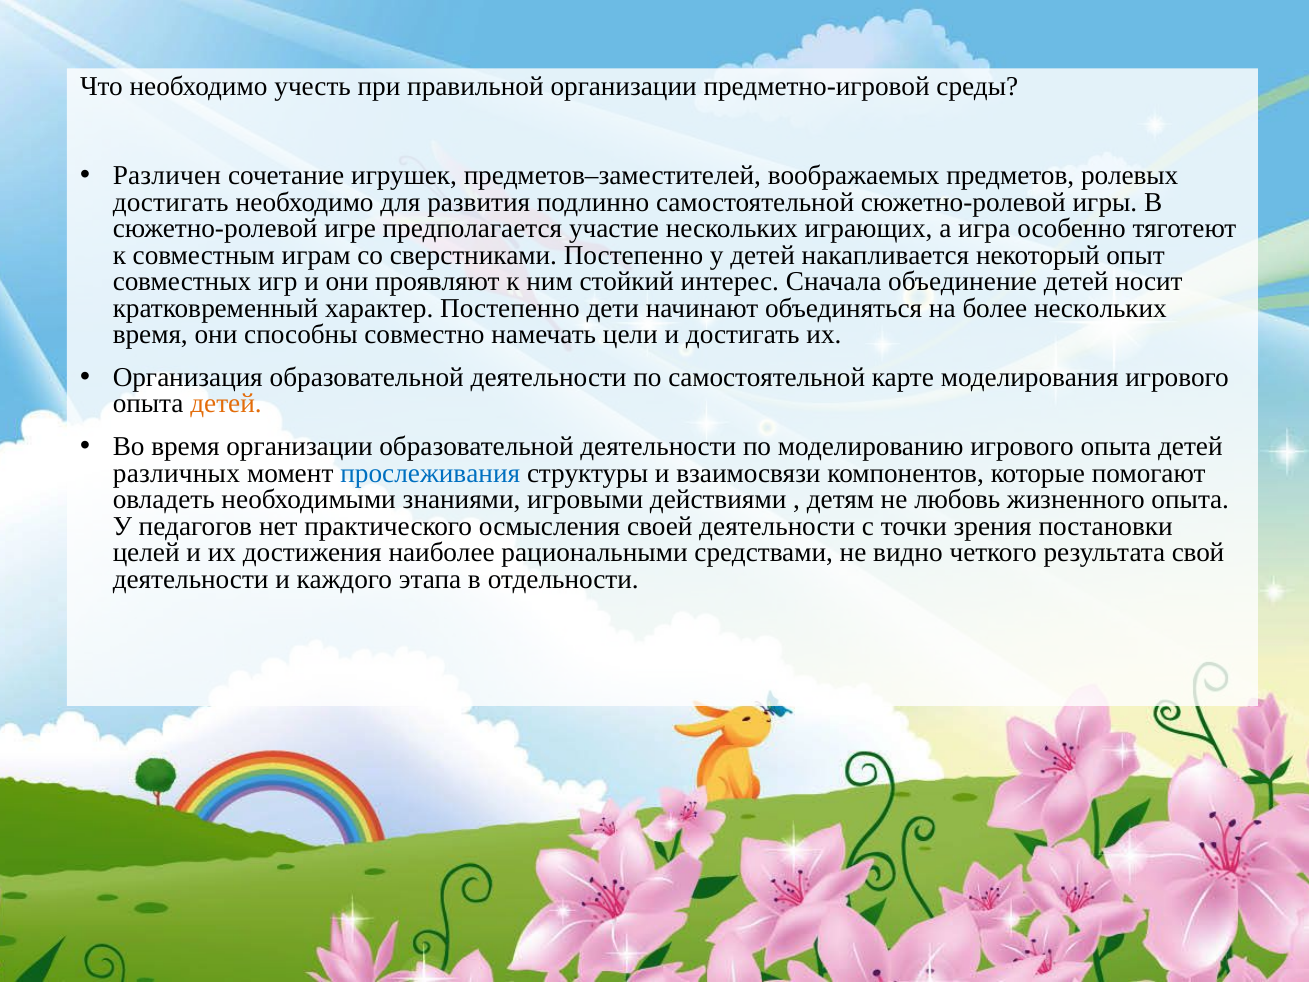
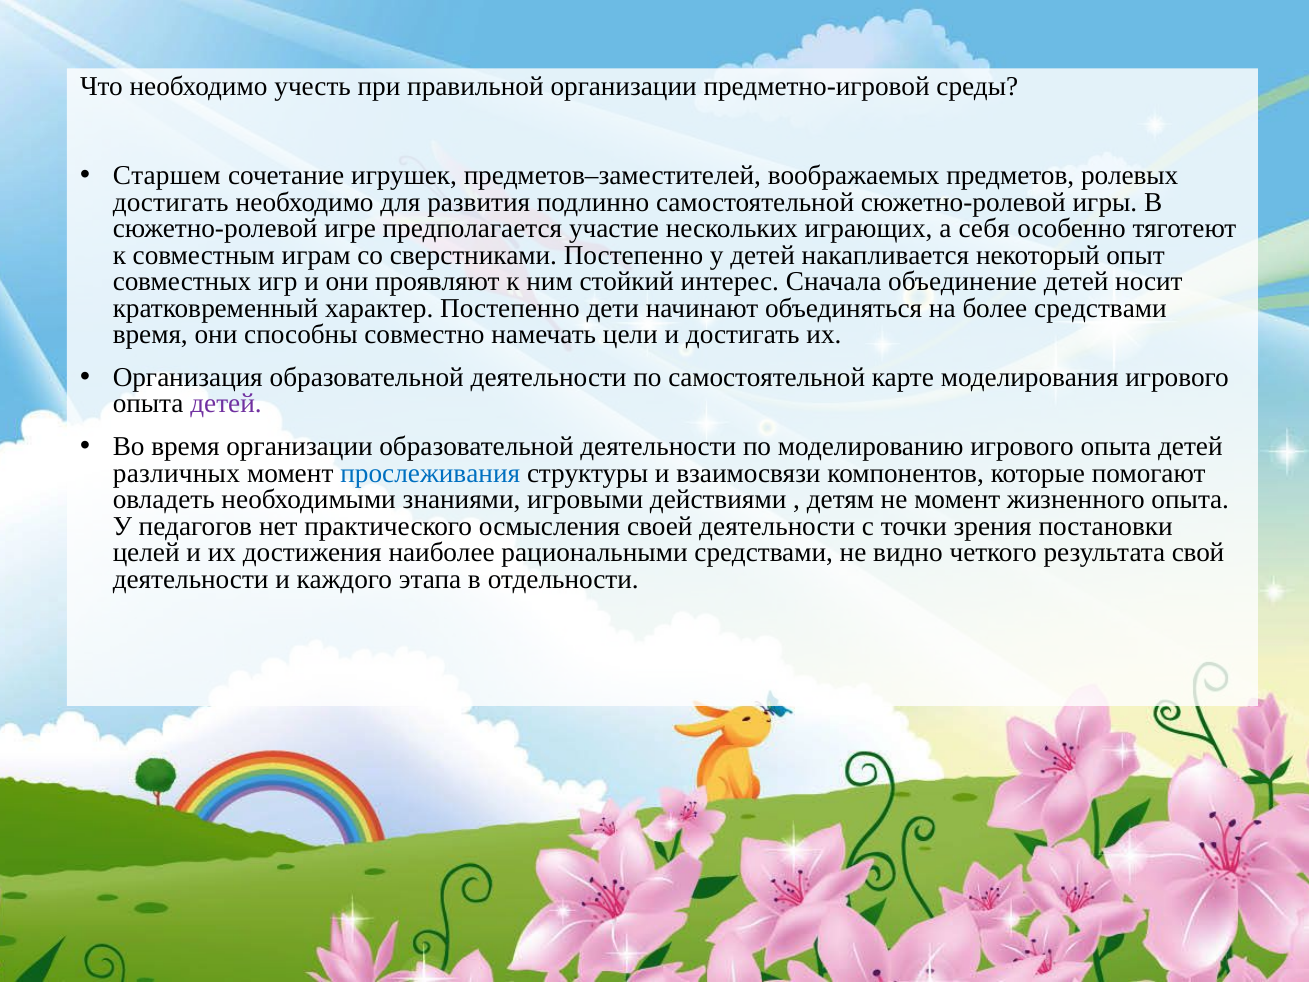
Различен: Различен -> Старшем (167, 176)
игра: игра -> себя (984, 229)
более нескольких: нескольких -> средствами (1100, 308)
детей colour: orange -> purple (226, 404)
не любовь: любовь -> момент (957, 500)
